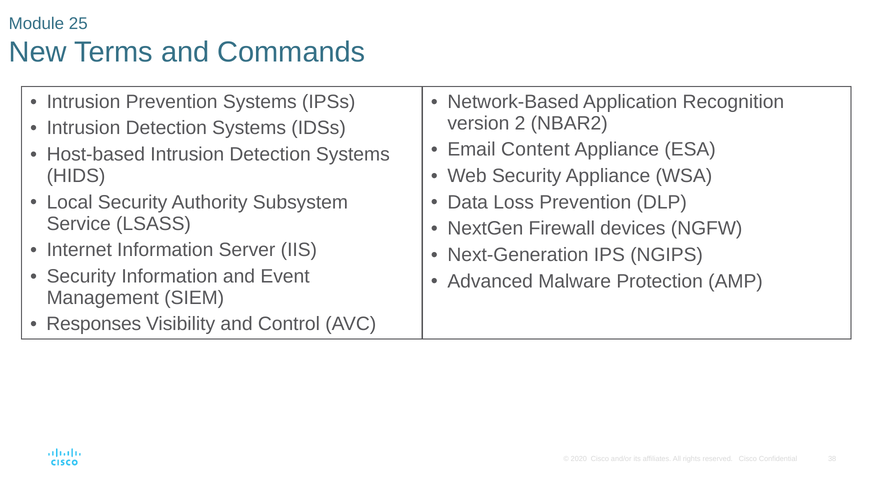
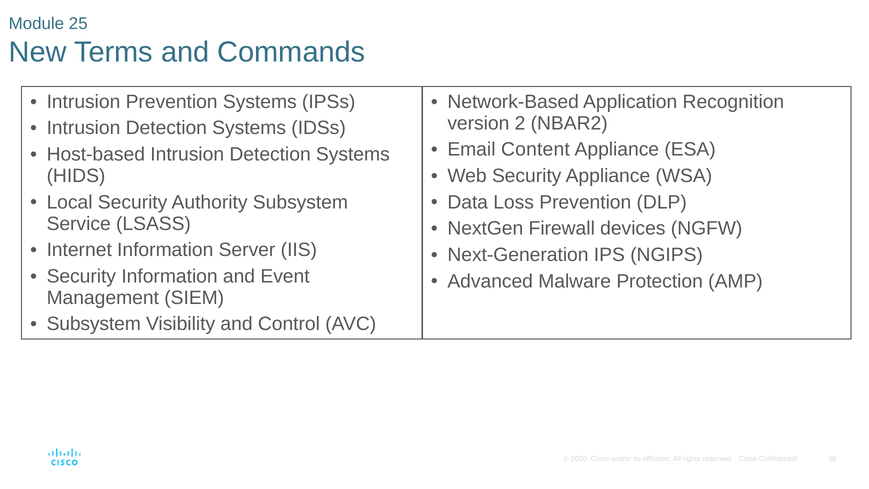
Responses: Responses -> Subsystem (94, 324)
